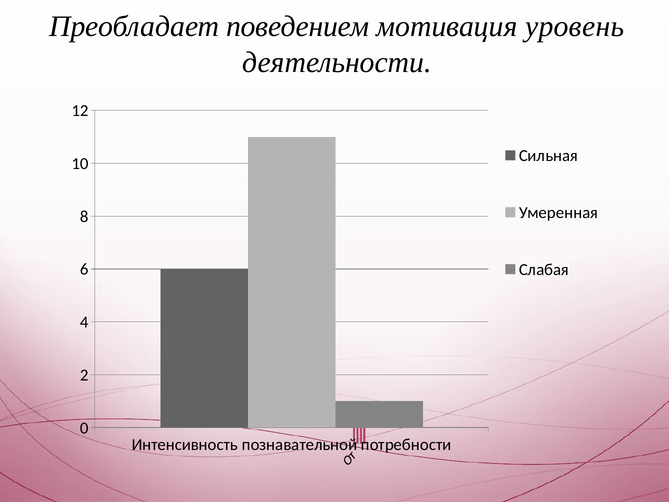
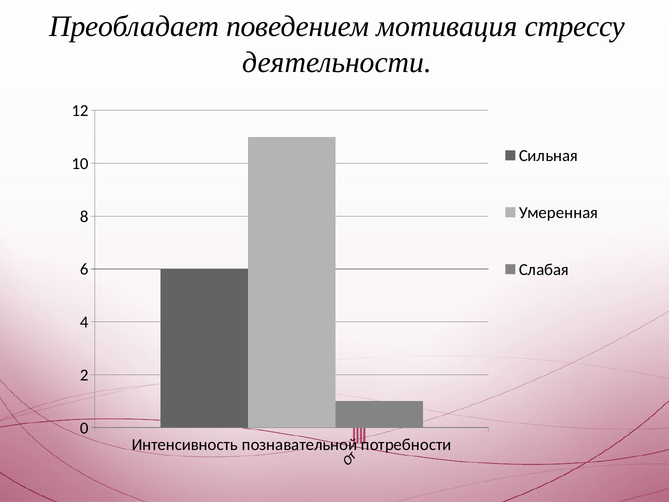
уровень: уровень -> стрессу (575, 27)
